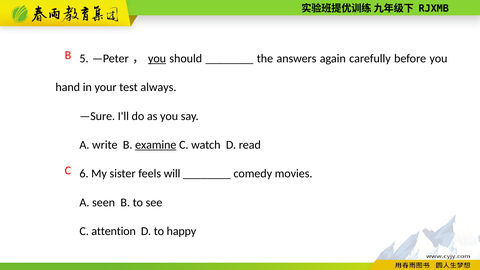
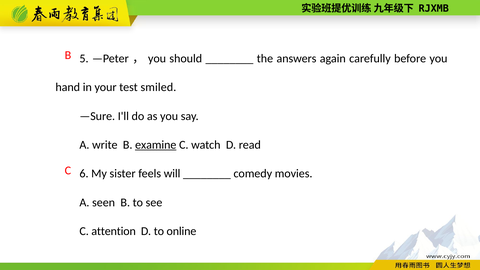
you underline: present -> none (157, 58)
always: always -> smiled (158, 87)
happy: happy -> online (181, 231)
